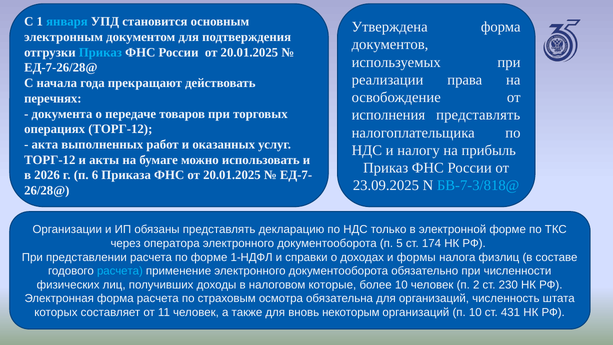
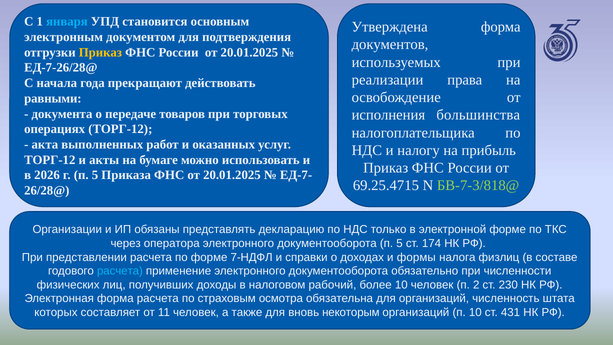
Приказ colour: light blue -> yellow (100, 52)
перечнях: перечнях -> равными (53, 98)
исполнения представлять: представлять -> большинства (478, 115)
г п 6: 6 -> 5 (95, 175)
23.09.2025: 23.09.2025 -> 69.25.4715 (386, 185)
БВ-7-3/818@ colour: light blue -> light green (478, 185)
1-НДФЛ: 1-НДФЛ -> 7-НДФЛ (252, 257)
которые: которые -> рабочий (332, 285)
